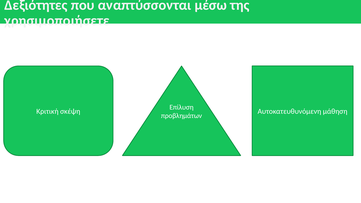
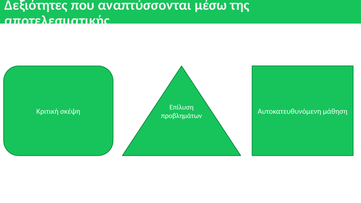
χρησιμοποιήσετε: χρησιμοποιήσετε -> αποτελεσματικής (57, 21)
